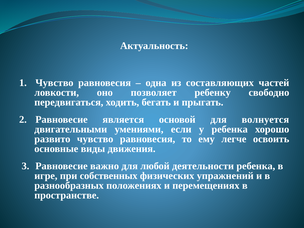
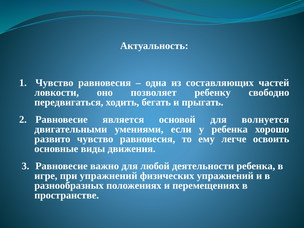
при собственных: собственных -> упражнений (109, 176)
